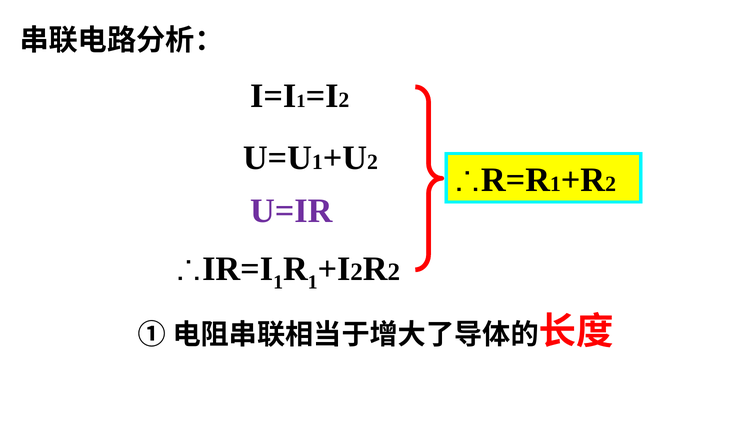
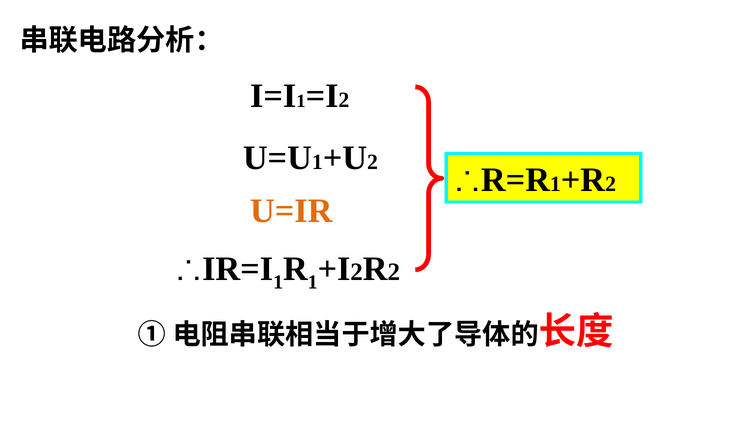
U=IR colour: purple -> orange (291, 211)
